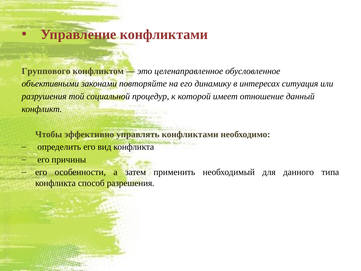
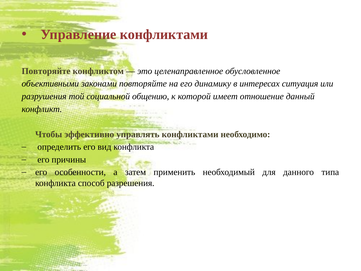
Группового: Группового -> Повторяйте (46, 71)
процедур: процедур -> общению (151, 96)
